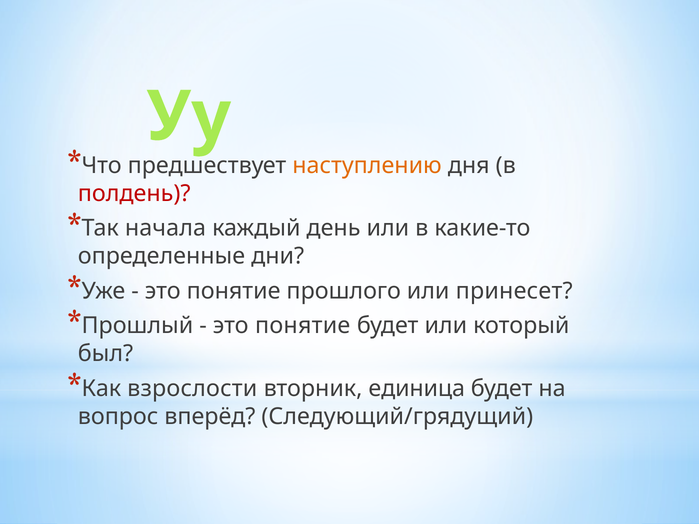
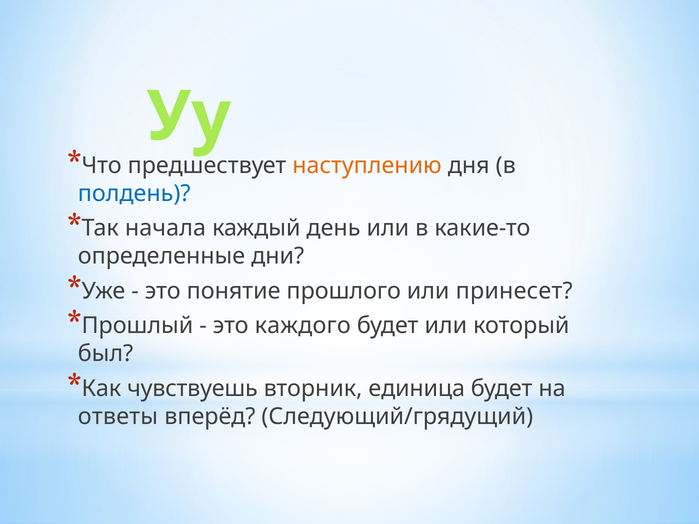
полдень colour: red -> blue (134, 194)
понятие: понятие -> каждого (303, 326)
взрослости: взрослости -> чувствуешь (192, 389)
вопрос: вопрос -> ответы (118, 417)
